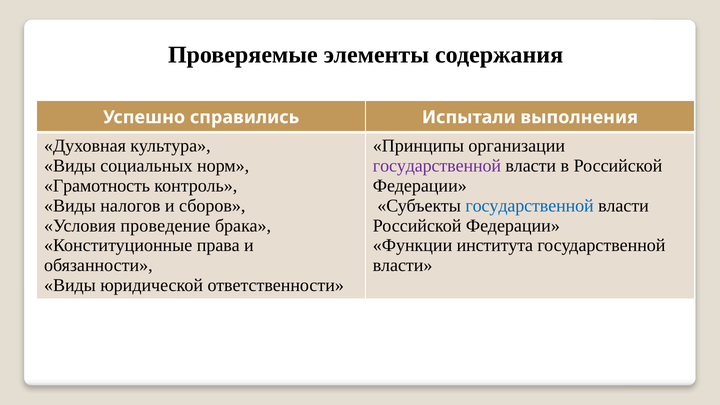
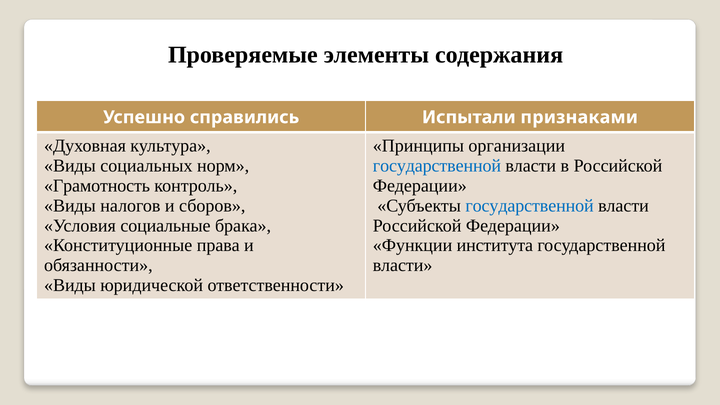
выполнения: выполнения -> признаками (579, 117)
государственной colour: purple -> blue (437, 166)
проведение: проведение -> социальные (165, 226)
